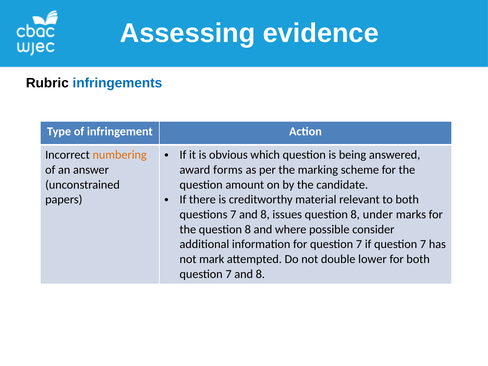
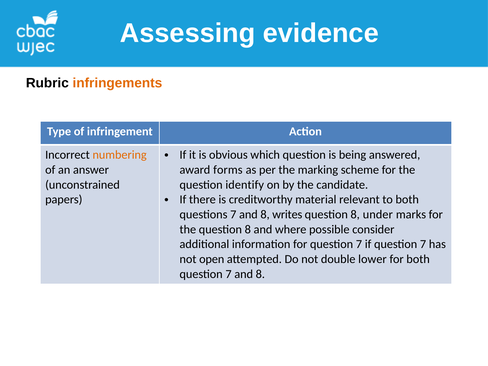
infringements colour: blue -> orange (117, 83)
amount: amount -> identify (245, 185)
issues: issues -> writes (287, 215)
mark: mark -> open (212, 259)
